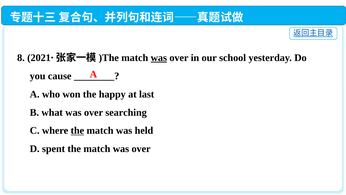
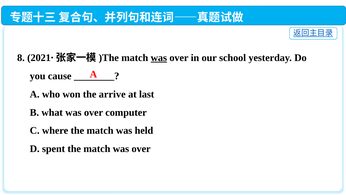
happy: happy -> arrive (112, 94)
searching: searching -> computer (126, 112)
the underline: present -> none (77, 130)
